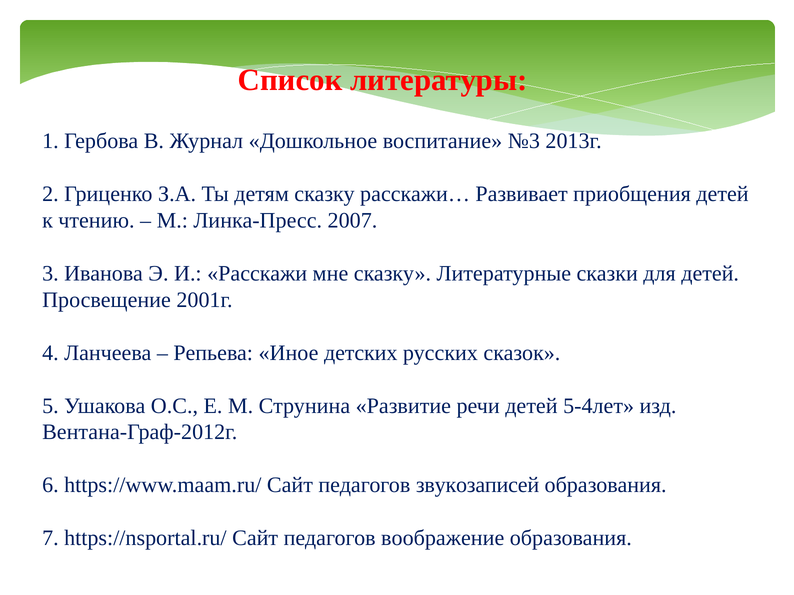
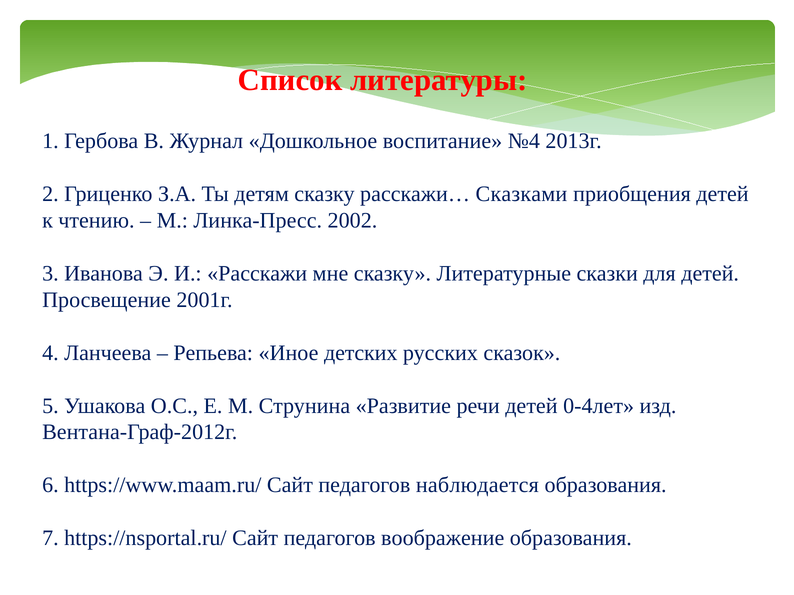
№3: №3 -> №4 (524, 141)
Развивает: Развивает -> Сказками (521, 194)
2007: 2007 -> 2002 (352, 221)
5-4лет: 5-4лет -> 0-4лет (599, 406)
звукозаписей: звукозаписей -> наблюдается (477, 486)
